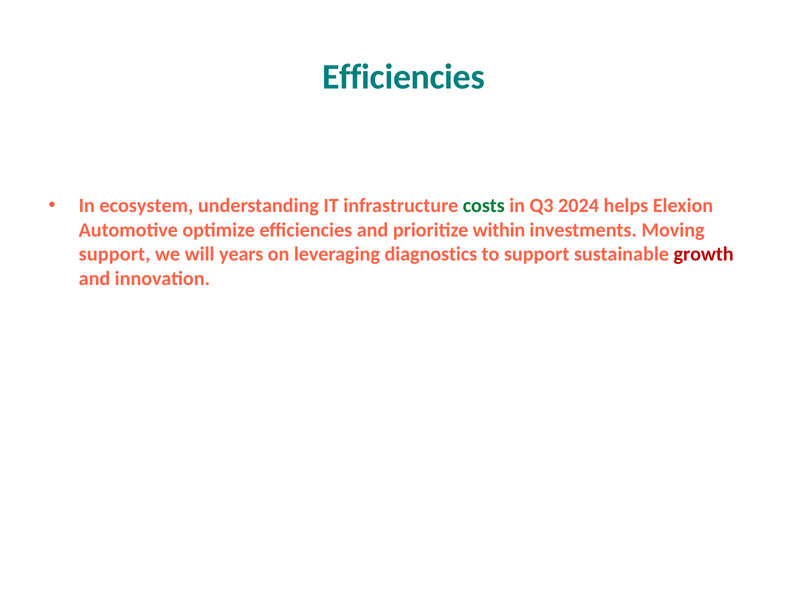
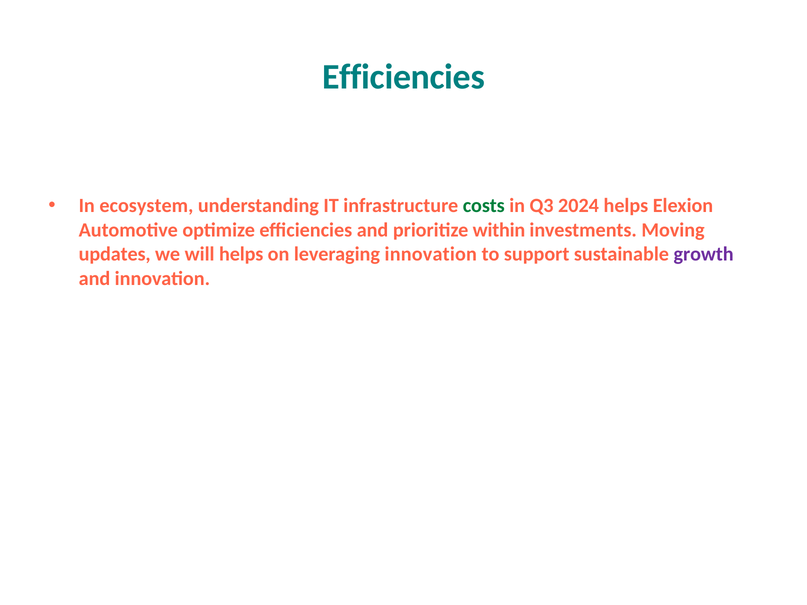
support: support -> updates (115, 254)
will years: years -> helps (241, 254)
leveraging diagnostics: diagnostics -> innovation (431, 254)
growth colour: red -> purple (704, 254)
